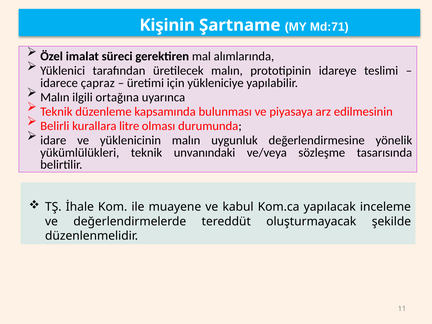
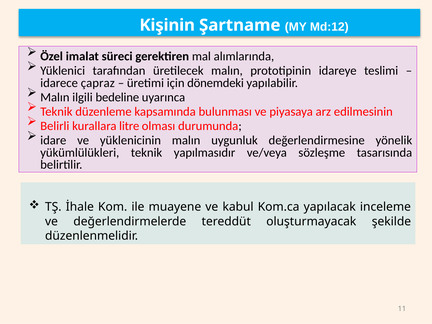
Md:71: Md:71 -> Md:12 (329, 27)
yükleniciye: yükleniciye -> dönemdeki (216, 83)
ortağına: ortağına -> bedeline (117, 97)
unvanındaki: unvanındaki -> yapılmasıdır (205, 153)
